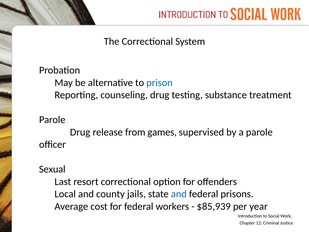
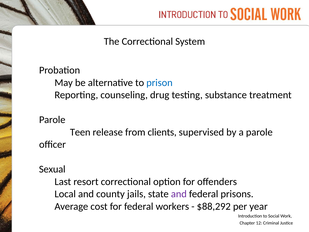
Drug: Drug -> Teen (80, 132)
games: games -> clients (162, 132)
and colour: blue -> purple (179, 194)
$85,939: $85,939 -> $88,292 (214, 206)
